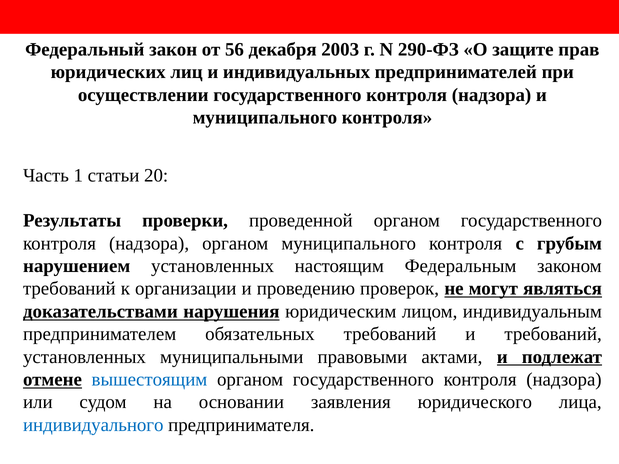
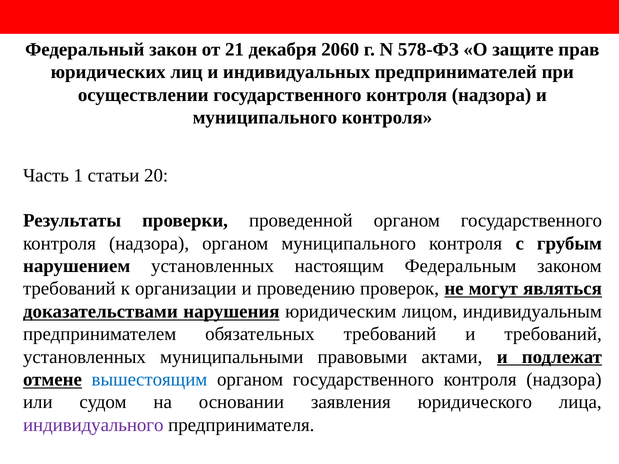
56: 56 -> 21 (234, 50)
2003: 2003 -> 2060 (340, 50)
290-ФЗ: 290-ФЗ -> 578-ФЗ (428, 50)
индивидуального colour: blue -> purple (93, 425)
